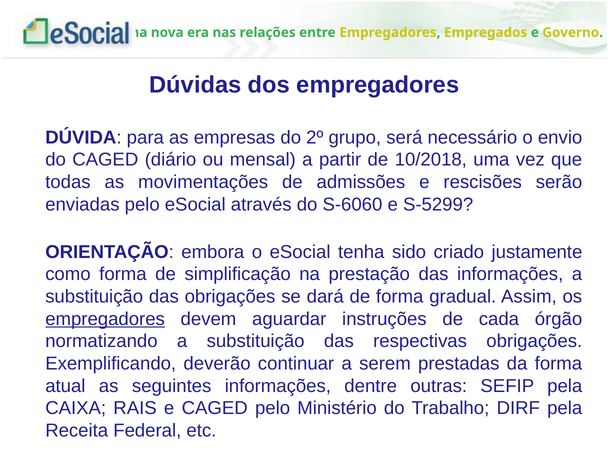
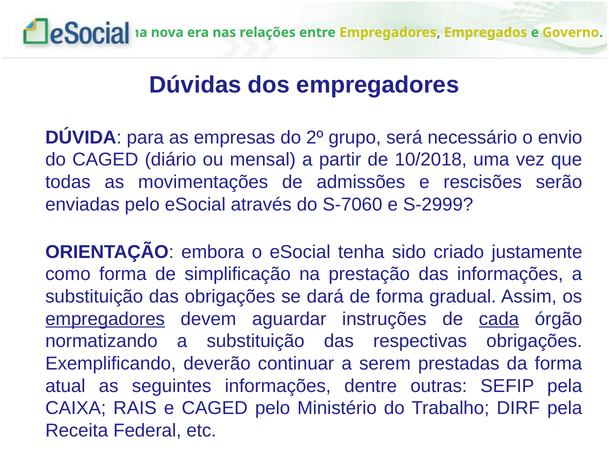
S-6060: S-6060 -> S-7060 (352, 204)
S-5299: S-5299 -> S-2999 (438, 204)
cada underline: none -> present (499, 319)
